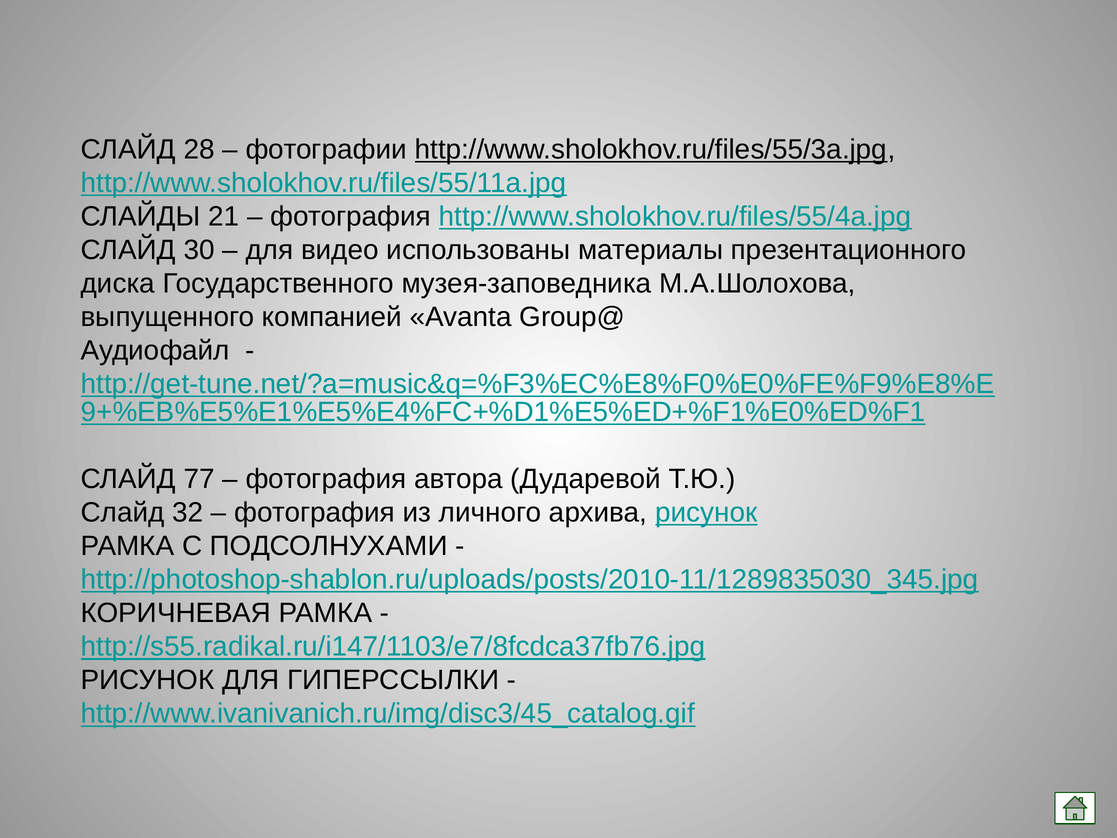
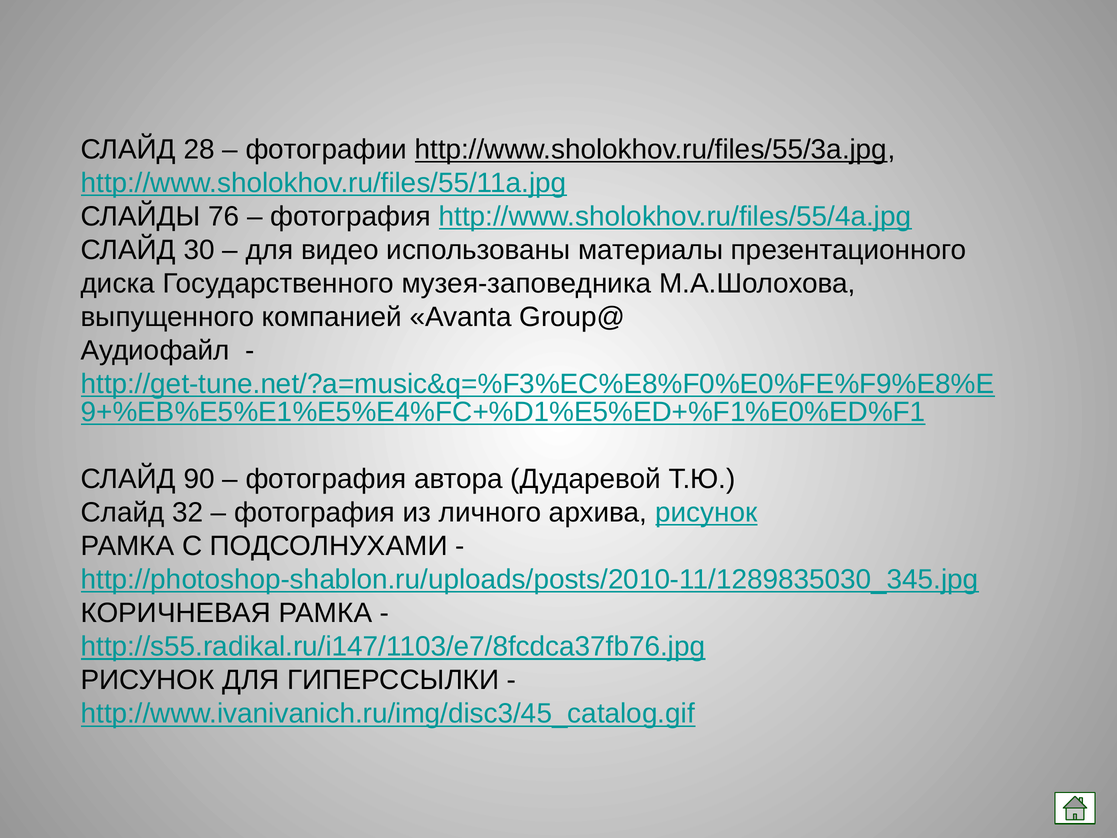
21: 21 -> 76 (224, 216)
77: 77 -> 90 (199, 479)
